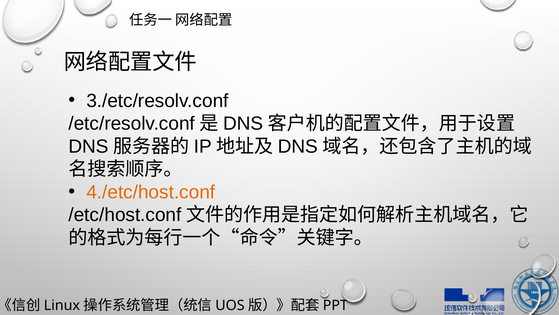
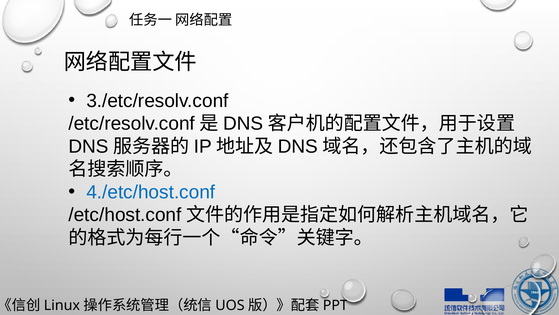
4./etc/host.conf colour: orange -> blue (151, 192)
